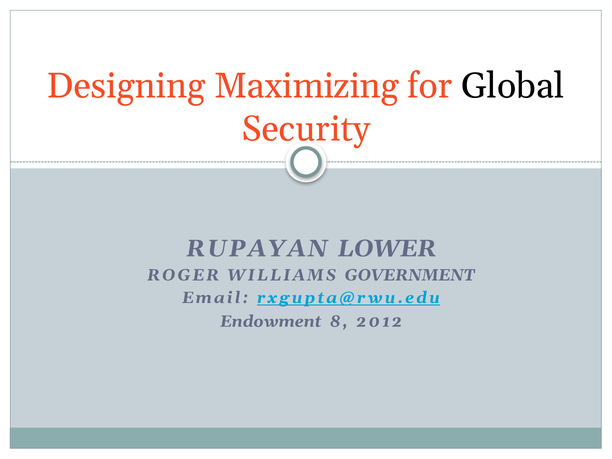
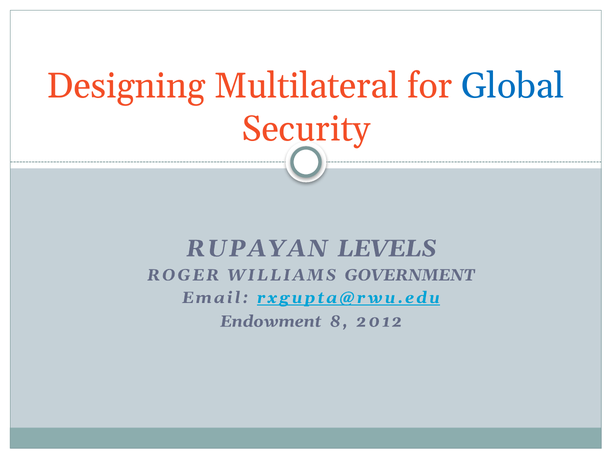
Maximizing: Maximizing -> Multilateral (306, 86)
Global colour: black -> blue (513, 86)
LOWER: LOWER -> LEVELS (387, 248)
